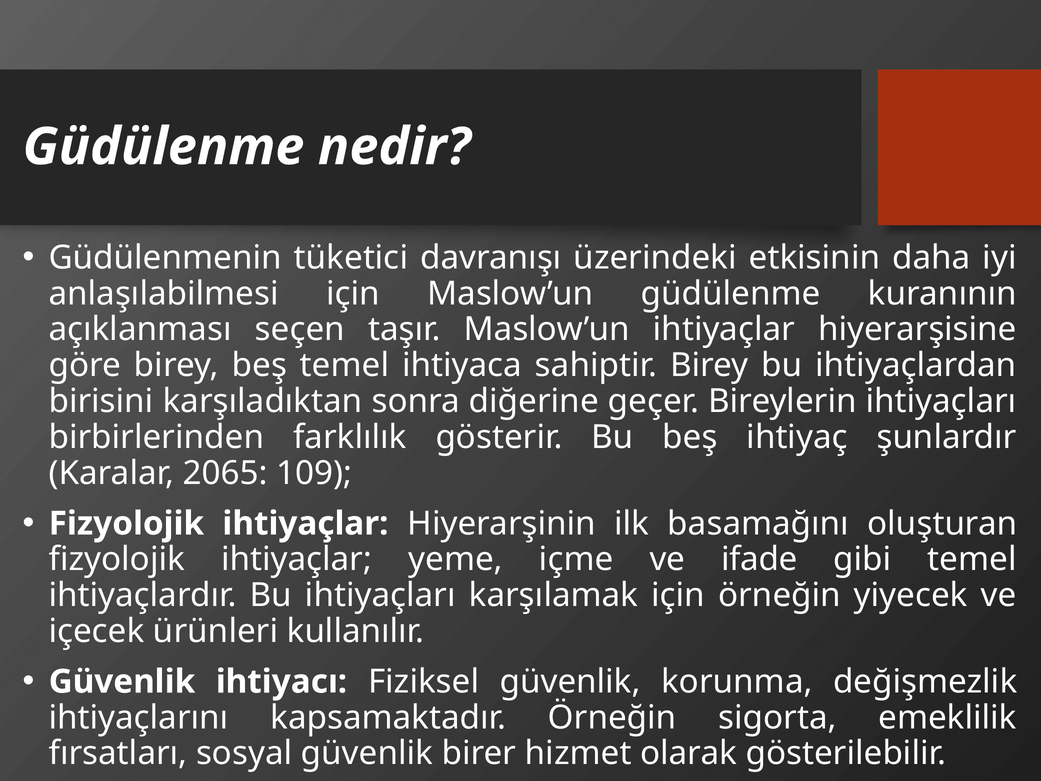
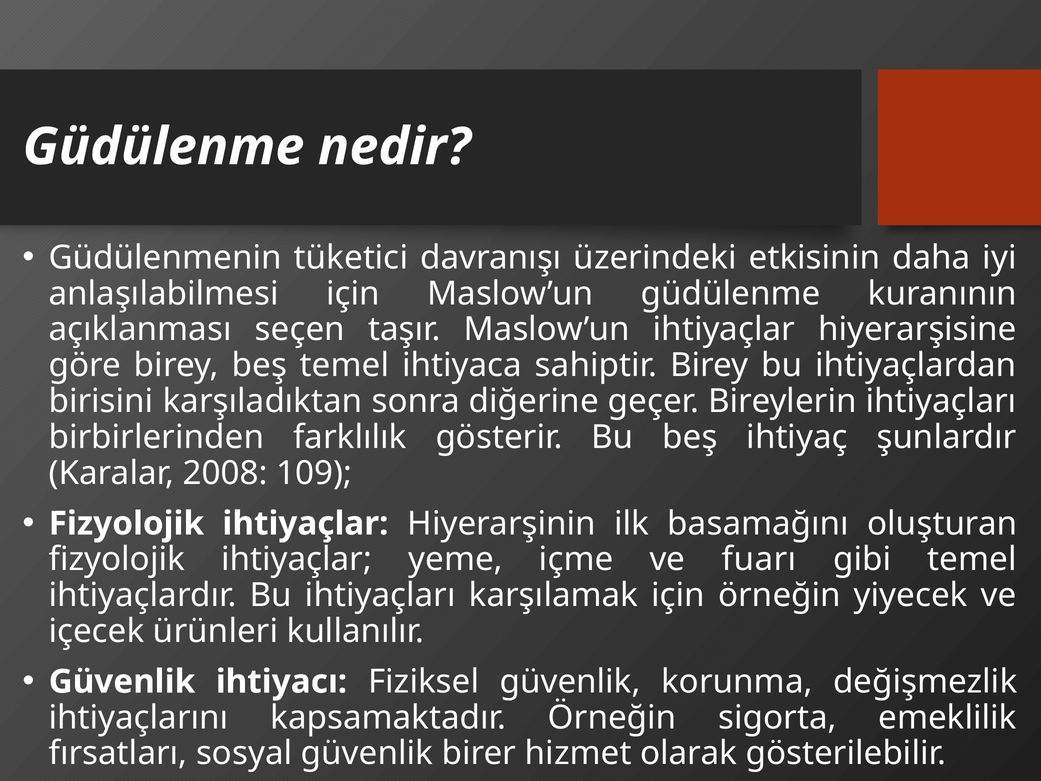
2065: 2065 -> 2008 (225, 473)
ifade: ifade -> fuarı (759, 559)
